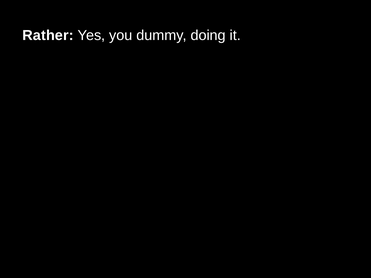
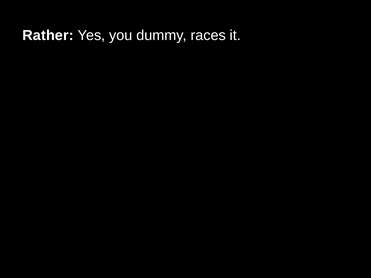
doing: doing -> races (208, 35)
